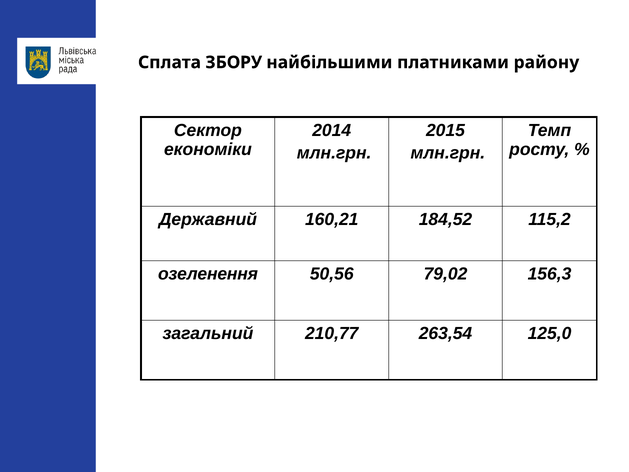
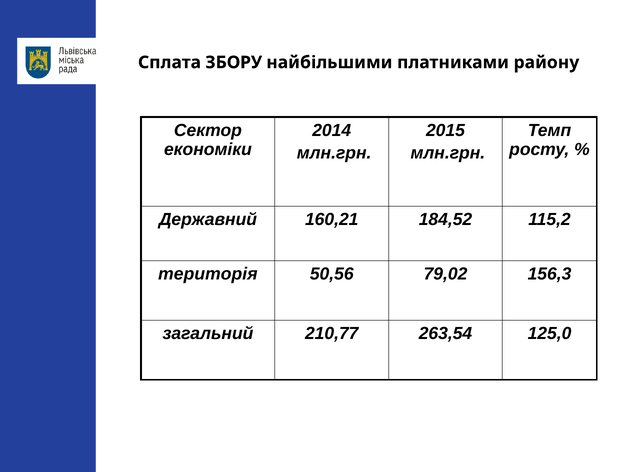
озеленення: озеленення -> територія (208, 274)
